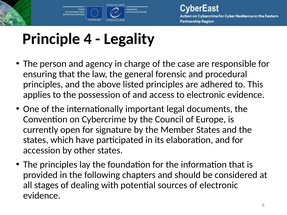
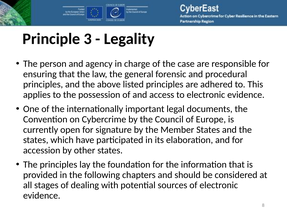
4: 4 -> 3 (88, 39)
